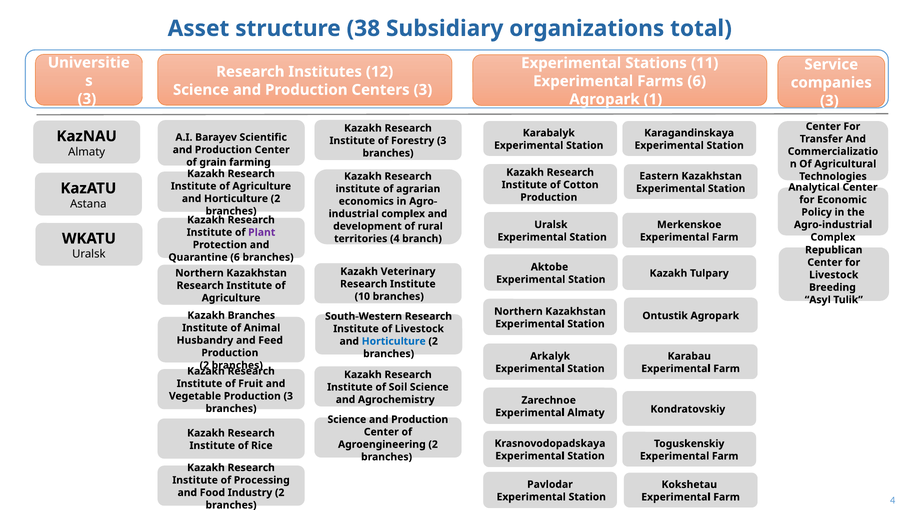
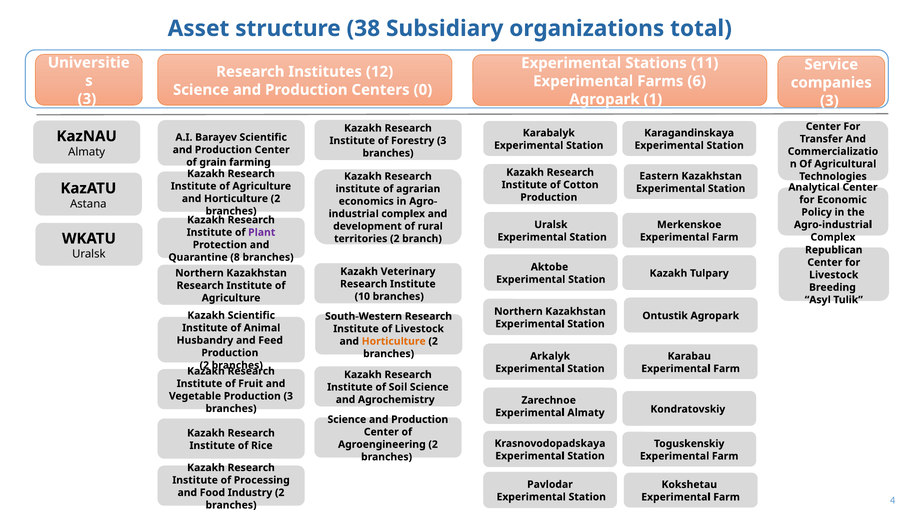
Centers 3: 3 -> 0 (423, 90)
territories 4: 4 -> 2 (395, 239)
Quarantine 6: 6 -> 8 (235, 257)
Kazakh Branches: Branches -> Scientific (251, 315)
Horticulture colour: blue -> orange (394, 341)
